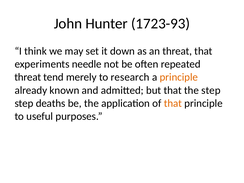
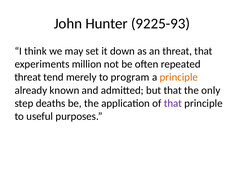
1723-93: 1723-93 -> 9225-93 (161, 24)
needle: needle -> million (87, 64)
research: research -> program (130, 77)
the step: step -> only (211, 90)
that colour: orange -> purple (173, 103)
